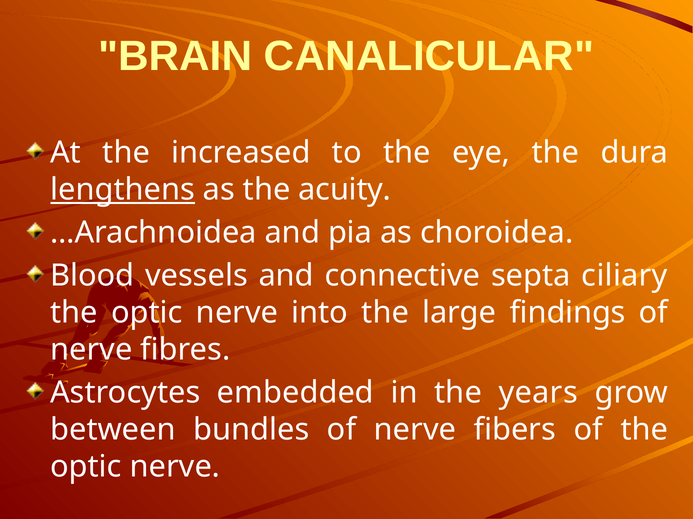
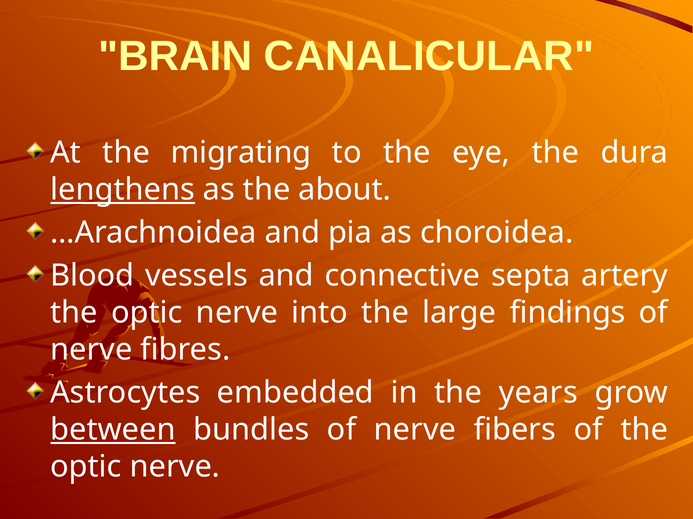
increased: increased -> migrating (241, 153)
acuity: acuity -> about (345, 190)
ciliary: ciliary -> artery (625, 276)
between underline: none -> present (113, 430)
